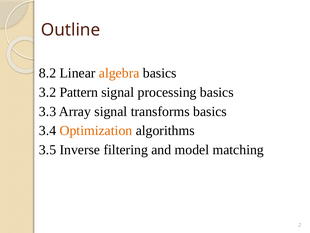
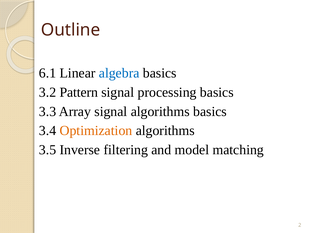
8.2: 8.2 -> 6.1 (48, 73)
algebra colour: orange -> blue (119, 73)
signal transforms: transforms -> algorithms (160, 111)
